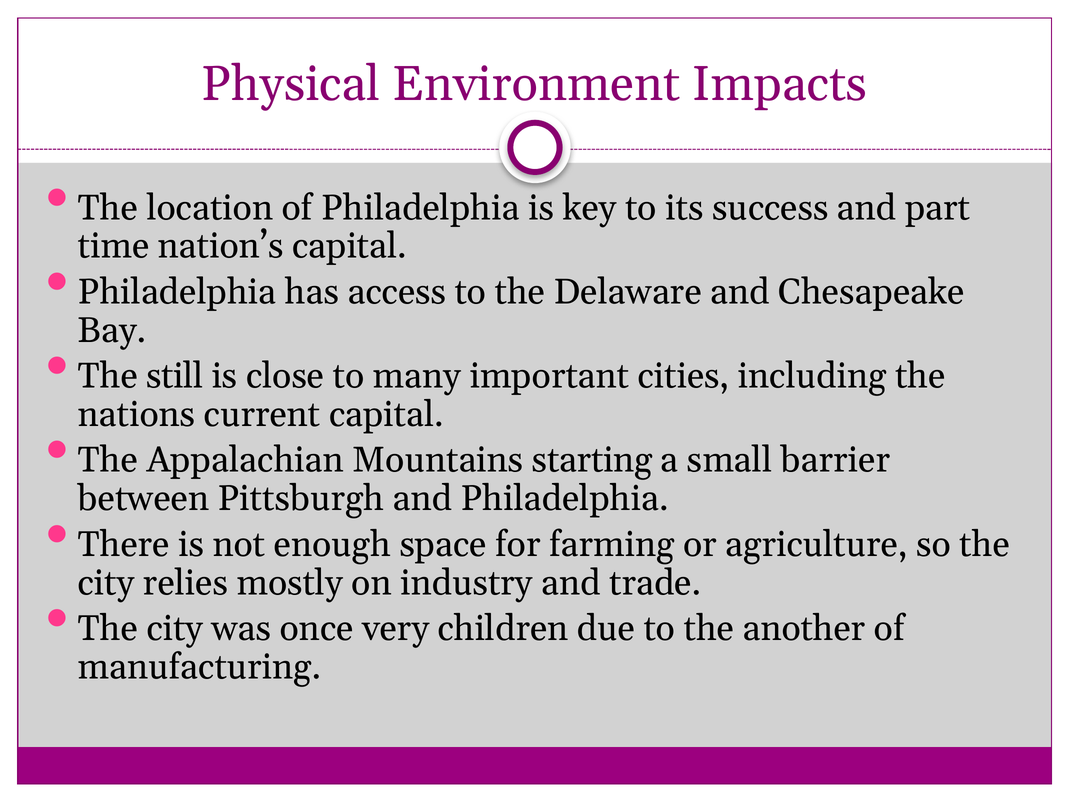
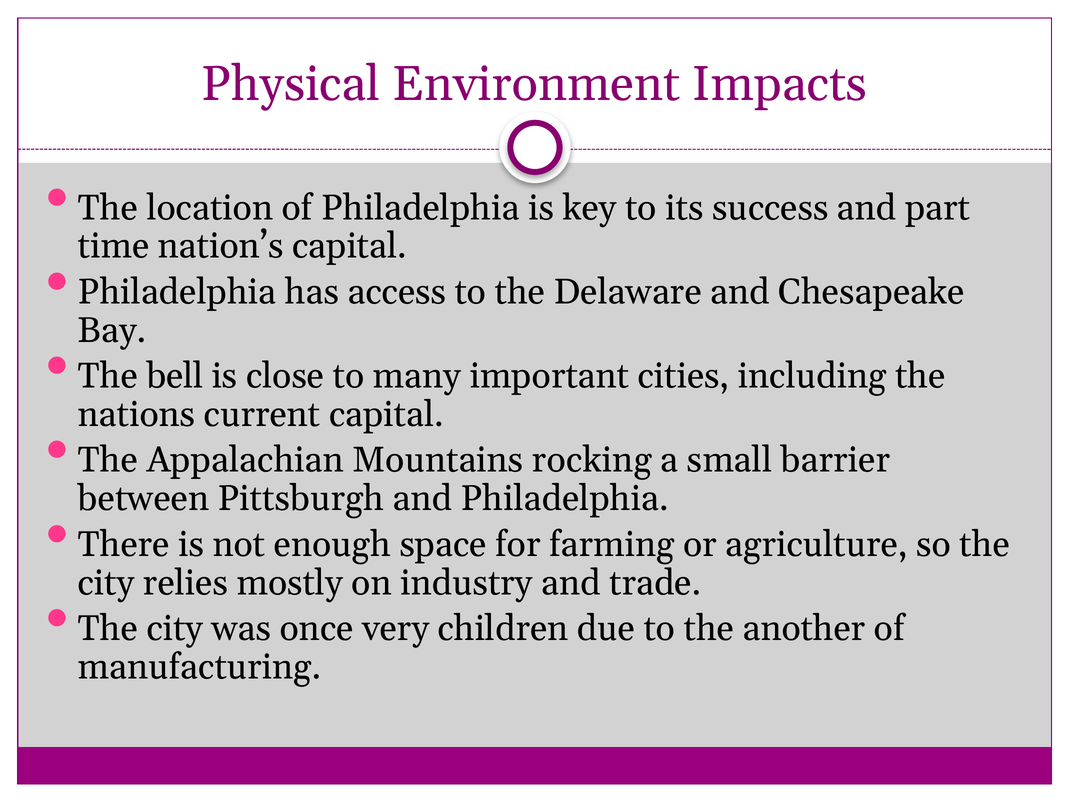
still: still -> bell (175, 376)
starting: starting -> rocking (592, 460)
